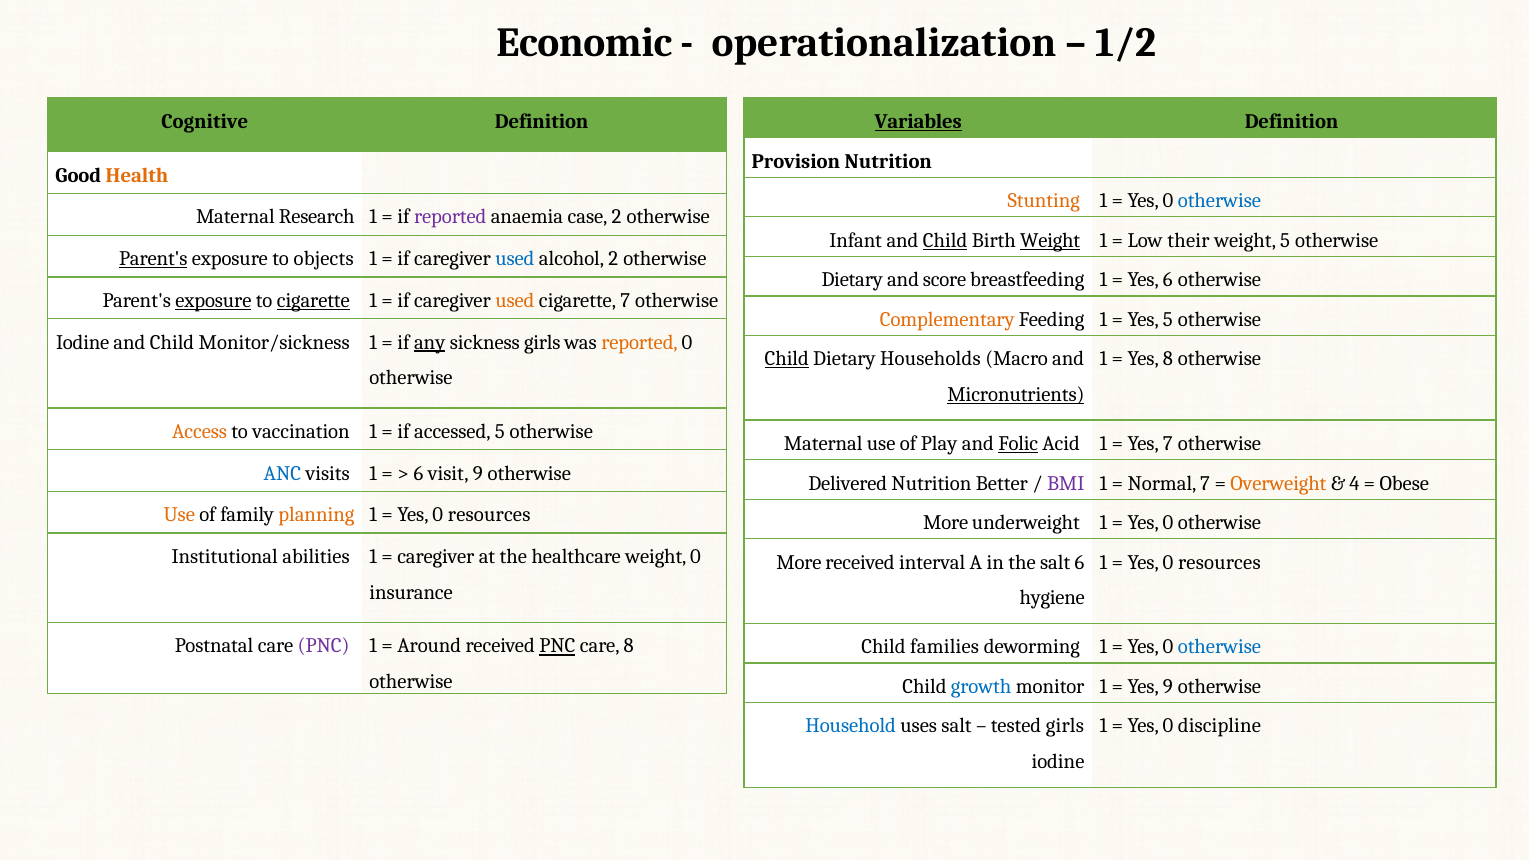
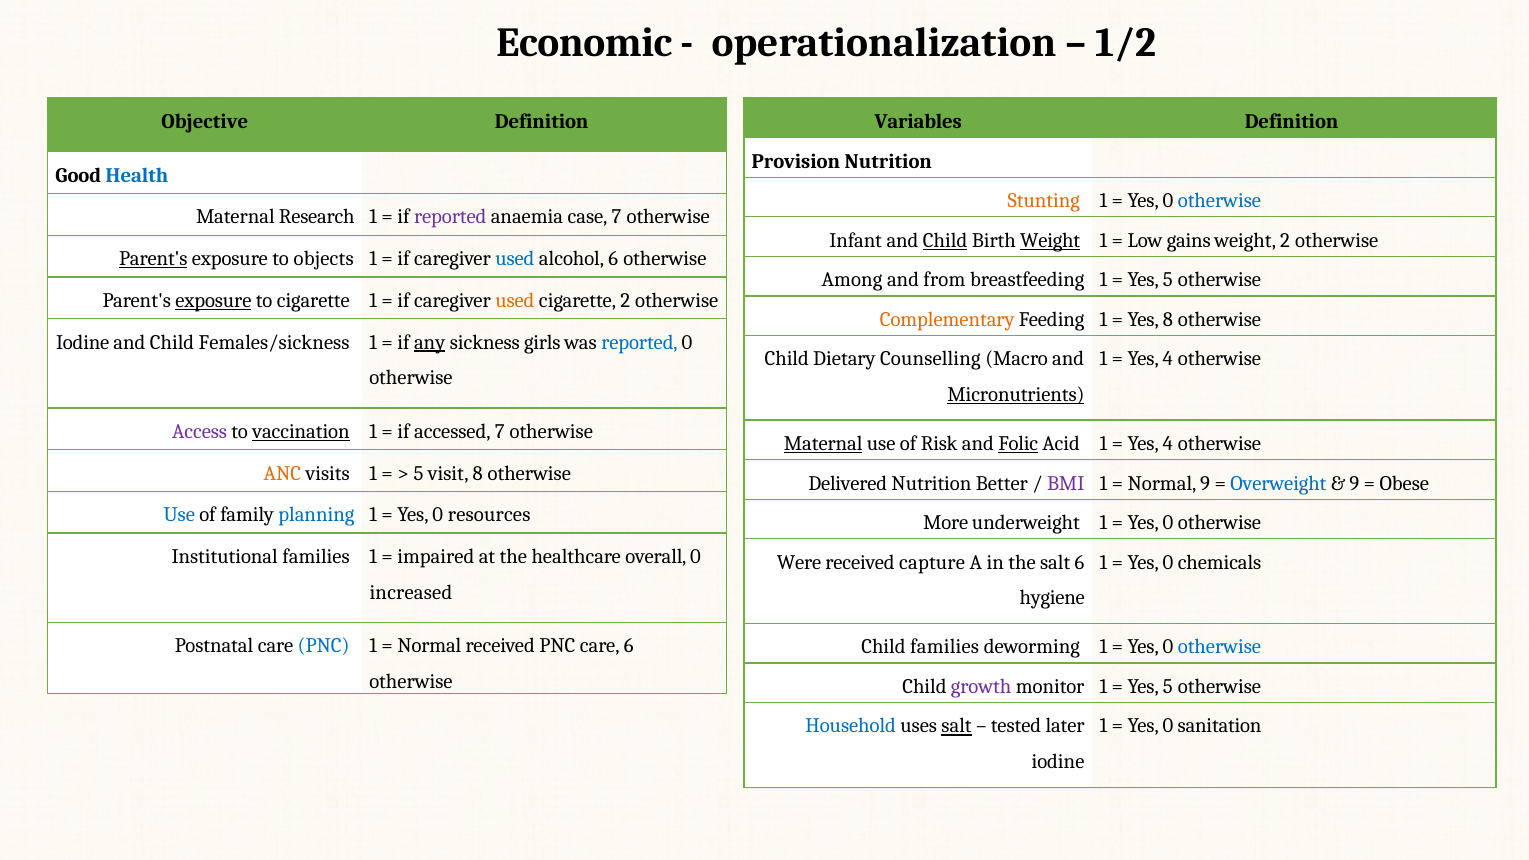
Cognitive: Cognitive -> Objective (205, 122)
Variables underline: present -> none (918, 122)
Health colour: orange -> blue (137, 175)
case 2: 2 -> 7 (617, 217)
their: their -> gains (1189, 240)
weight 5: 5 -> 2 (1285, 240)
alcohol 2: 2 -> 6 (613, 259)
Dietary: Dietary -> Among (852, 280)
score: score -> from (944, 280)
6: 6 -> 5 (1168, 280)
cigarette underline: present -> none (313, 300)
cigarette 7: 7 -> 2 (625, 300)
Yes 5: 5 -> 8 (1168, 319)
Monitor/sickness: Monitor/sickness -> Females/sickness (274, 342)
reported colour: orange -> blue (640, 342)
Child underline: present -> none (787, 359)
Households: Households -> Counselling (930, 359)
8: 8 -> 4 (1168, 359)
Access colour: orange -> purple (200, 432)
vaccination underline: none -> present (301, 432)
accessed 5: 5 -> 7 (500, 432)
Maternal underline: none -> present (823, 444)
Play: Play -> Risk (939, 444)
7: 7 -> 4 (1168, 444)
ANC colour: blue -> orange (282, 473)
6: 6 -> 5 (418, 473)
visit 9: 9 -> 8 (478, 473)
Normal 7: 7 -> 9 (1205, 483)
Overweight colour: orange -> blue (1278, 483)
4: 4 -> 9 (1354, 483)
Use colour: orange -> blue (179, 515)
planning colour: orange -> blue (316, 515)
Institutional abilities: abilities -> families (316, 557)
caregiver: caregiver -> impaired (436, 557)
healthcare weight: weight -> overall (656, 557)
More: More -> Were (799, 562)
interval: interval -> capture (932, 562)
resources: resources -> chemicals (1220, 562)
insurance: insurance -> increased (411, 592)
PNC colour: purple -> blue (324, 646)
Around: Around -> Normal (429, 646)
PNC underline: present -> none (557, 646)
care 8: 8 -> 6 (629, 646)
growth colour: blue -> purple (981, 687)
9: 9 -> 5 (1168, 687)
salt underline: none -> present (957, 726)
tested girls: girls -> later (1065, 726)
discipline: discipline -> sanitation (1220, 726)
